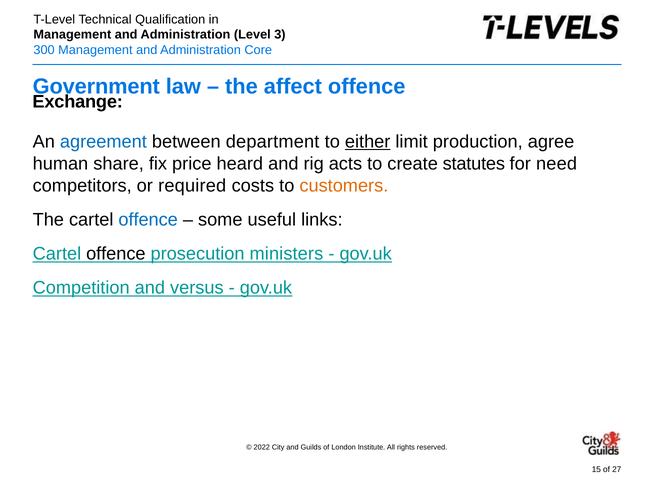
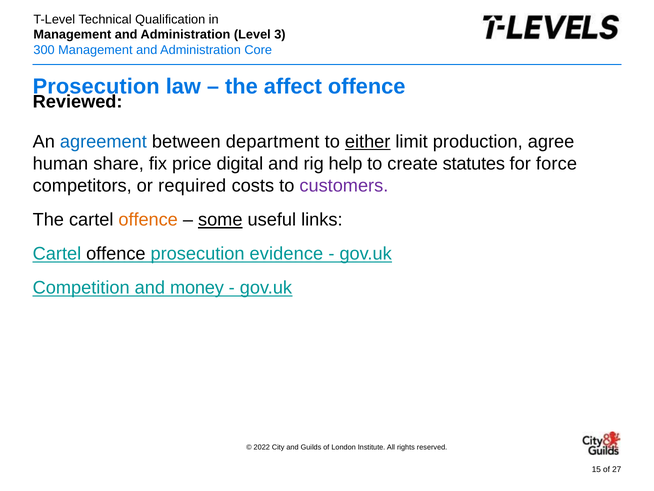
Government: Government -> Prosecution (96, 87)
Exchange: Exchange -> Reviewed (78, 102)
heard: heard -> digital (240, 164)
acts: acts -> help (346, 164)
need: need -> force (557, 164)
customers colour: orange -> purple (344, 185)
offence colour: blue -> orange (148, 220)
some underline: none -> present (220, 220)
ministers: ministers -> evidence (286, 254)
versus: versus -> money (197, 287)
